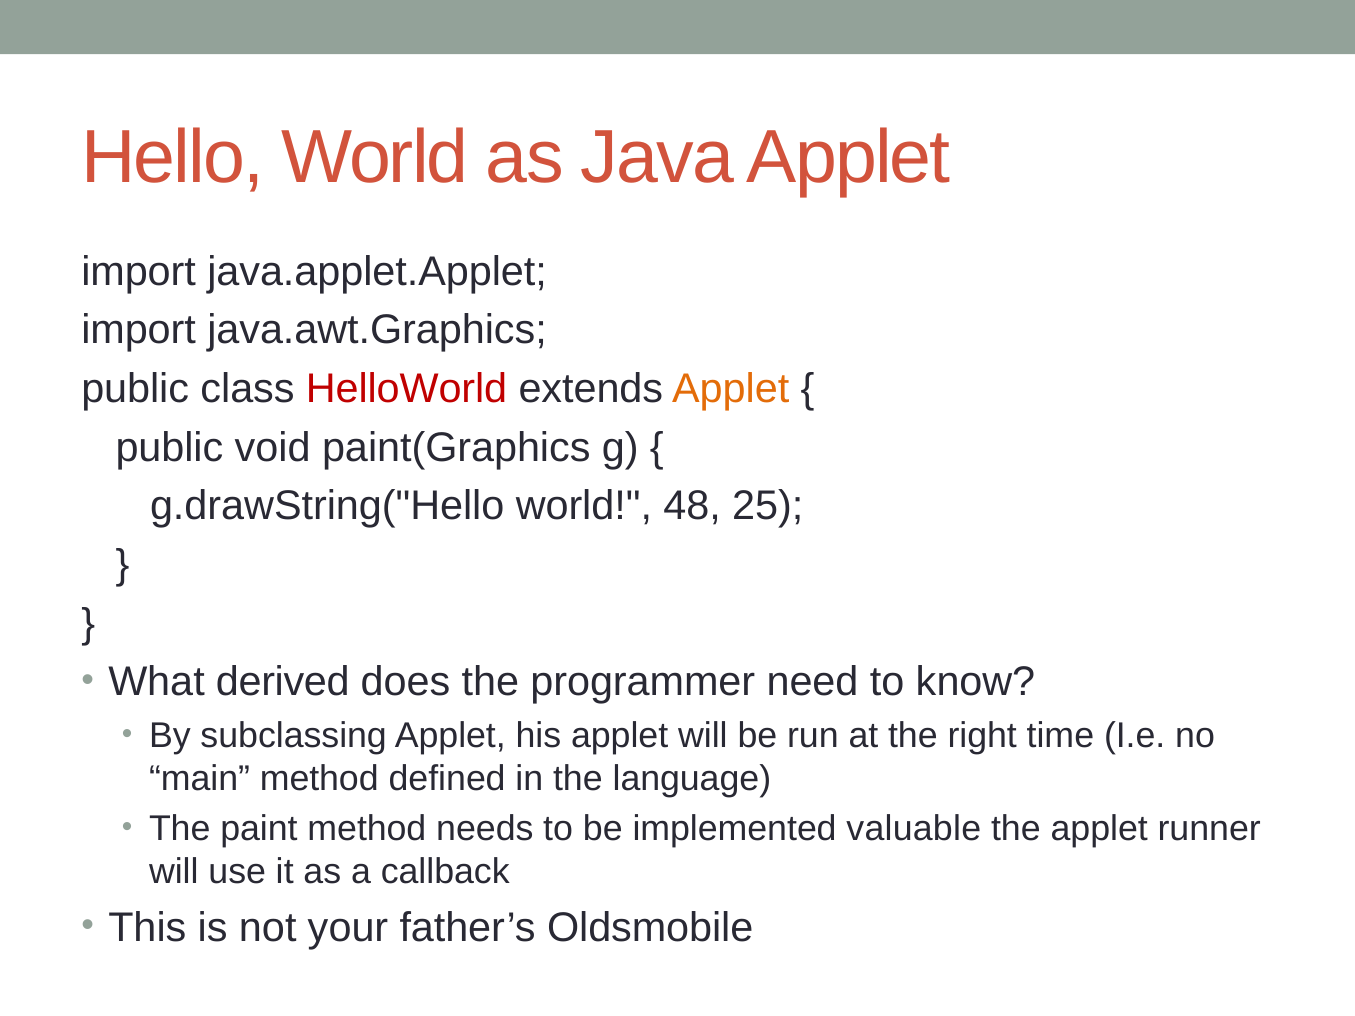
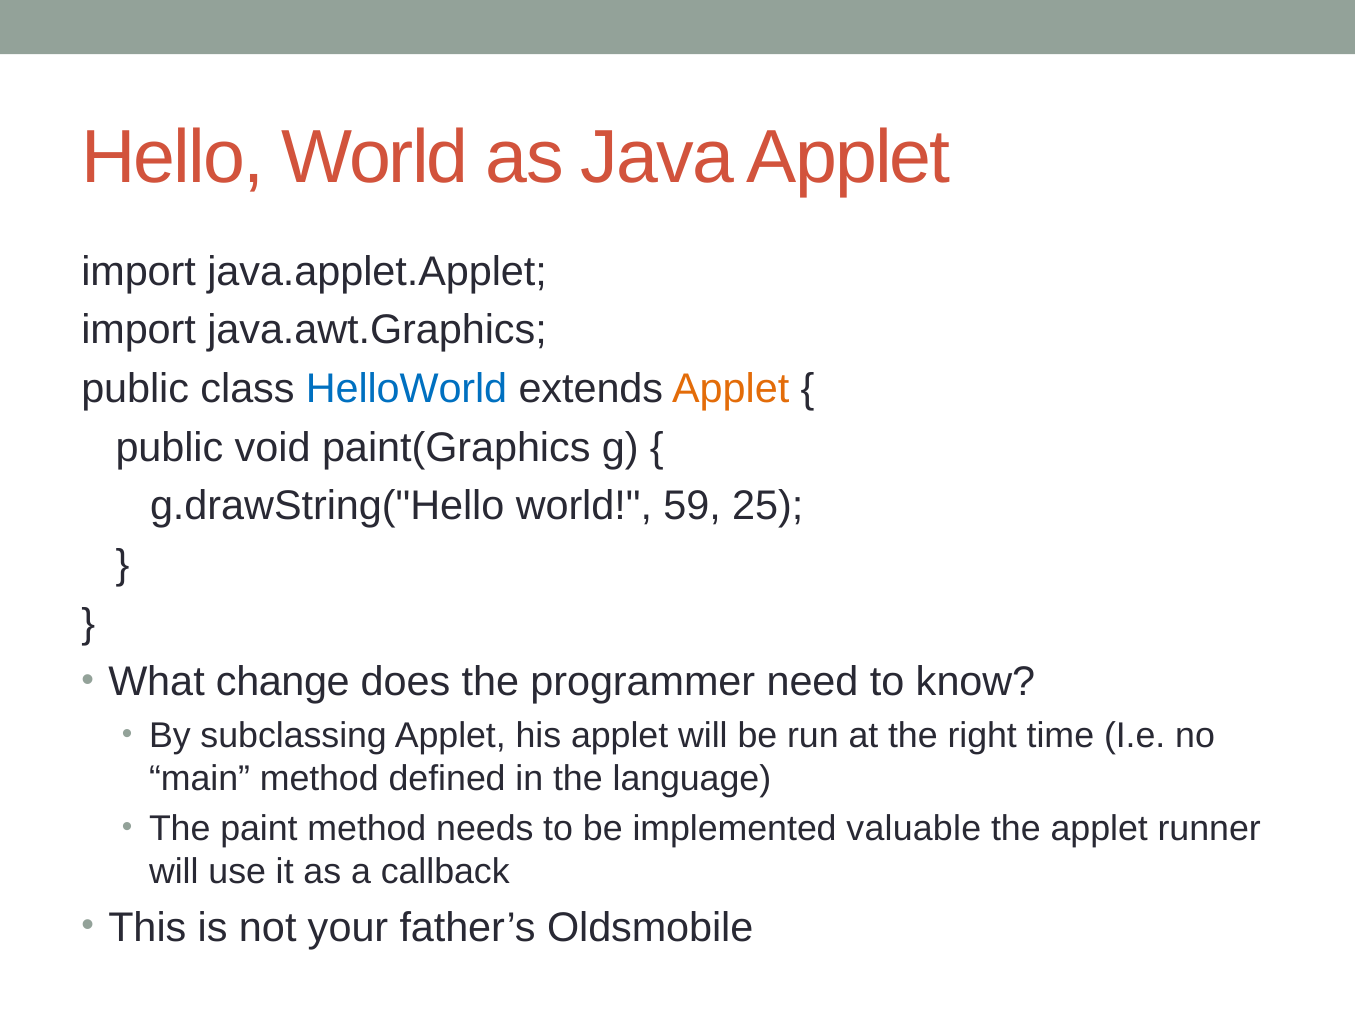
HelloWorld colour: red -> blue (407, 389)
48: 48 -> 59 (692, 506)
derived: derived -> change (283, 682)
